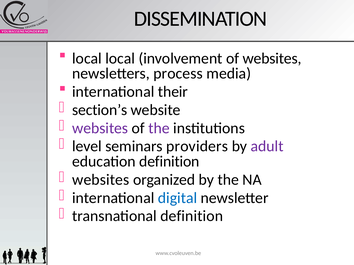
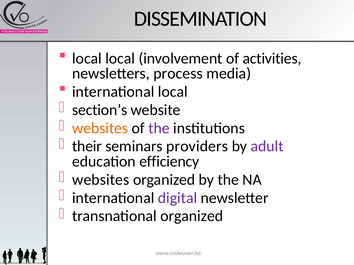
of websites: websites -> activities (272, 58)
international their: their -> local (173, 92)
websites colour: purple -> orange (100, 128)
level: level -> their (87, 147)
education definition: definition -> efficiency (169, 162)
digital colour: blue -> purple (178, 198)
transnational definition: definition -> organized (192, 216)
